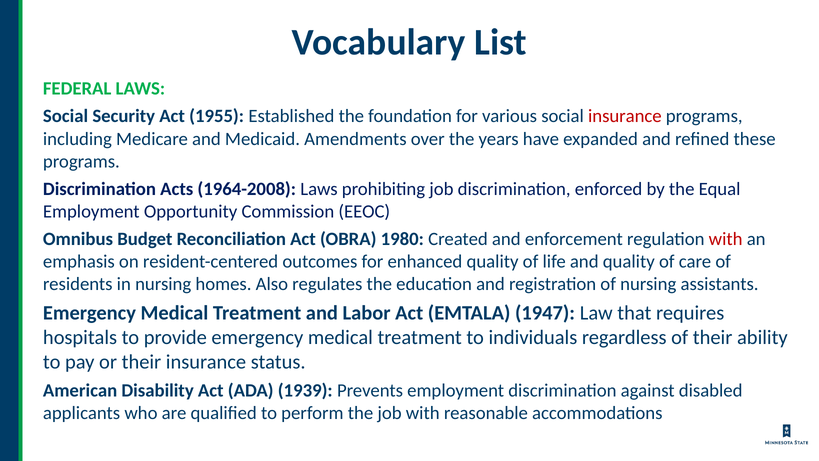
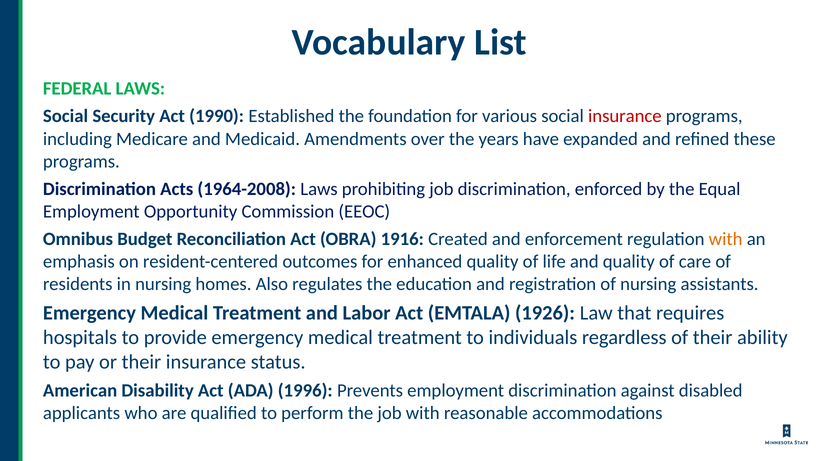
1955: 1955 -> 1990 (217, 116)
1980: 1980 -> 1916 (402, 239)
with colour: red -> orange (726, 239)
1947: 1947 -> 1926 (545, 313)
1939: 1939 -> 1996 (305, 390)
